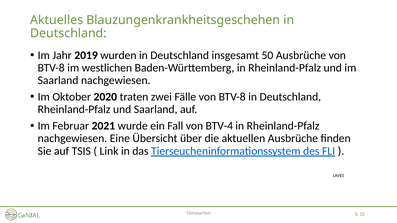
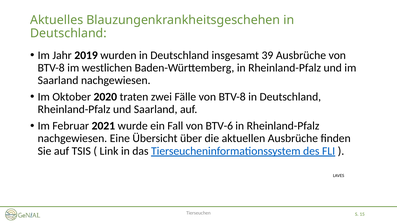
50: 50 -> 39 (267, 55)
BTV-4: BTV-4 -> BTV-6 (219, 126)
